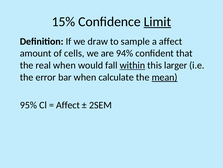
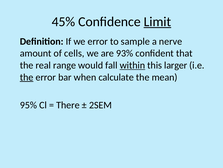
15%: 15% -> 45% (63, 22)
we draw: draw -> error (98, 41)
a affect: affect -> nerve (171, 41)
94%: 94% -> 93% (125, 53)
real when: when -> range (65, 65)
the underline: none -> present (27, 77)
mean underline: present -> none (165, 77)
Affect: Affect -> There (68, 105)
